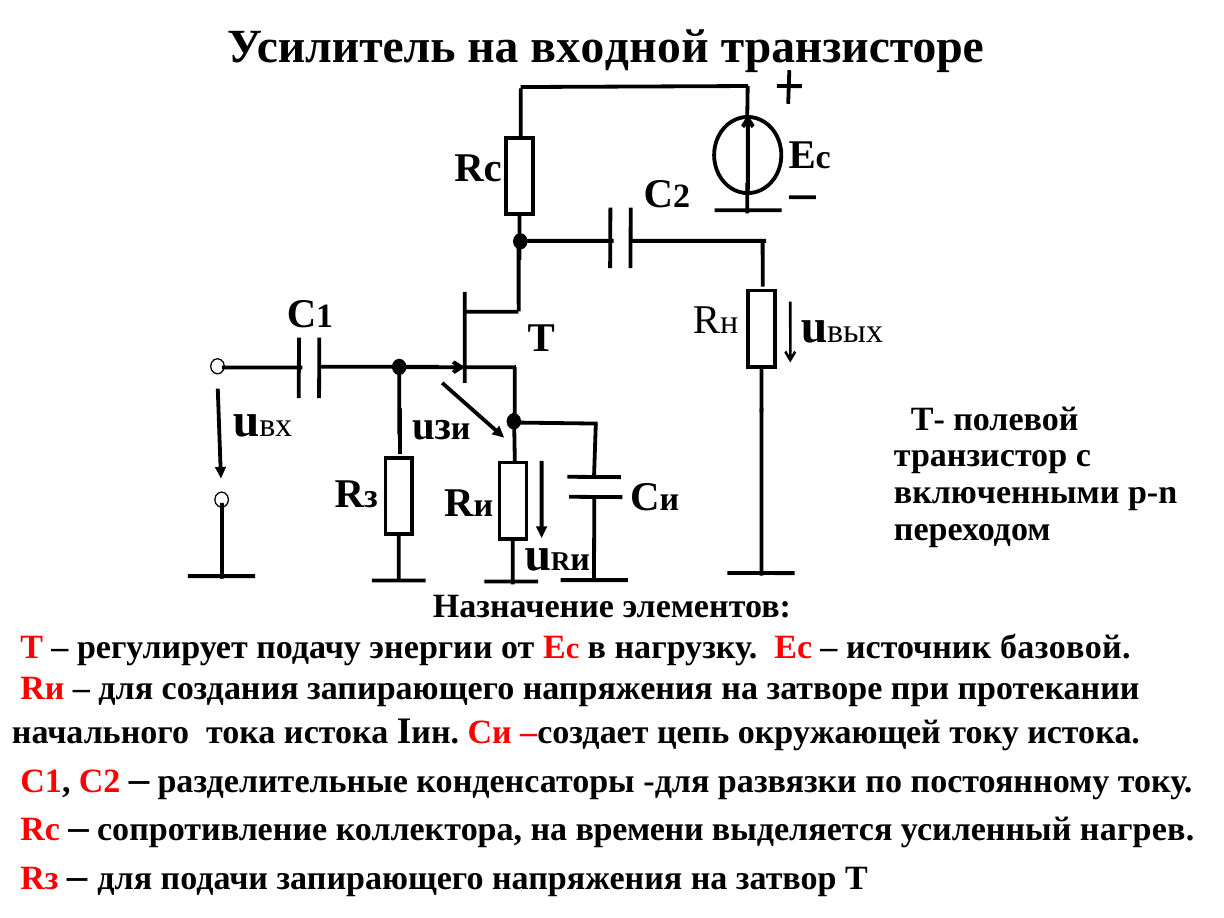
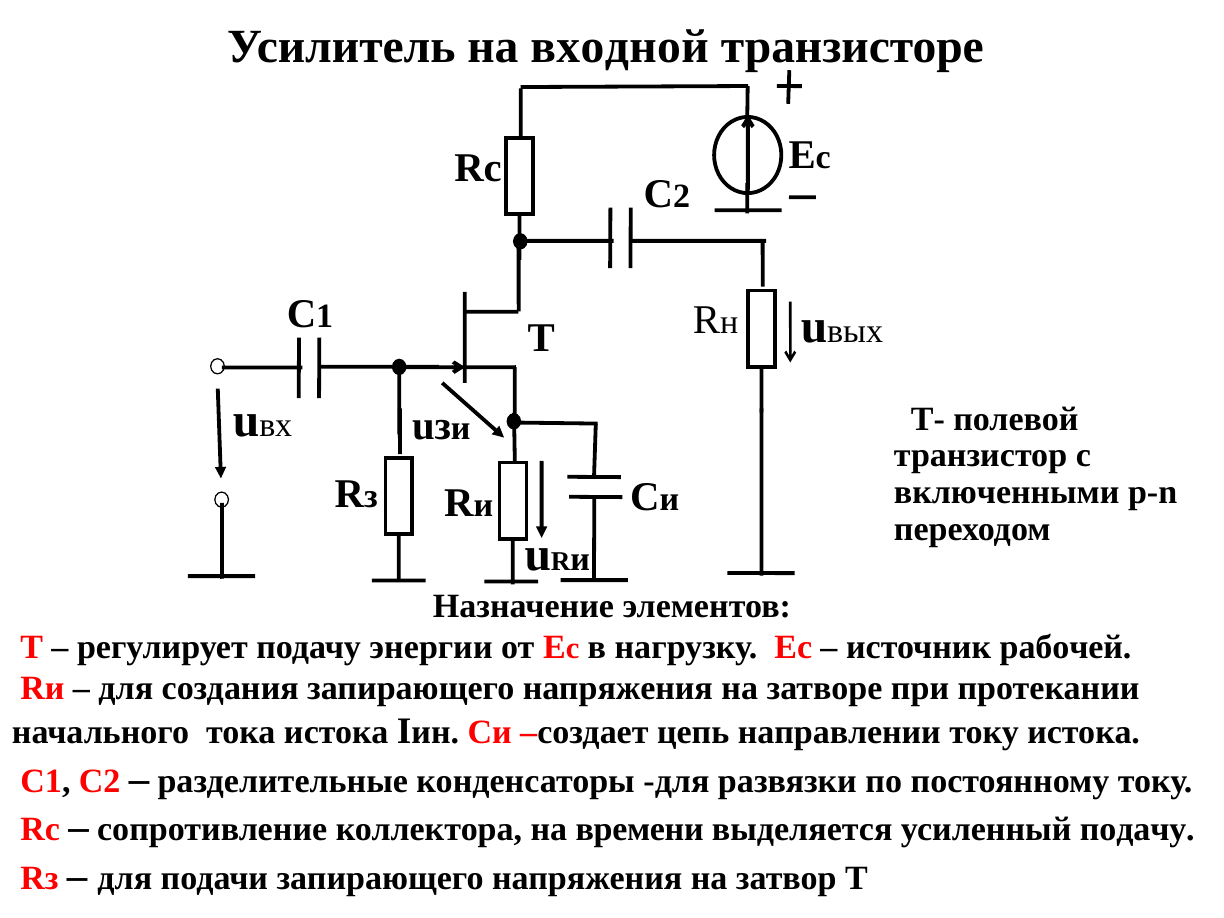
базовой: базовой -> рабочей (1066, 648)
окружающей: окружающей -> направлении (839, 733)
усиленный нагрев: нагрев -> подачу (1137, 830)
